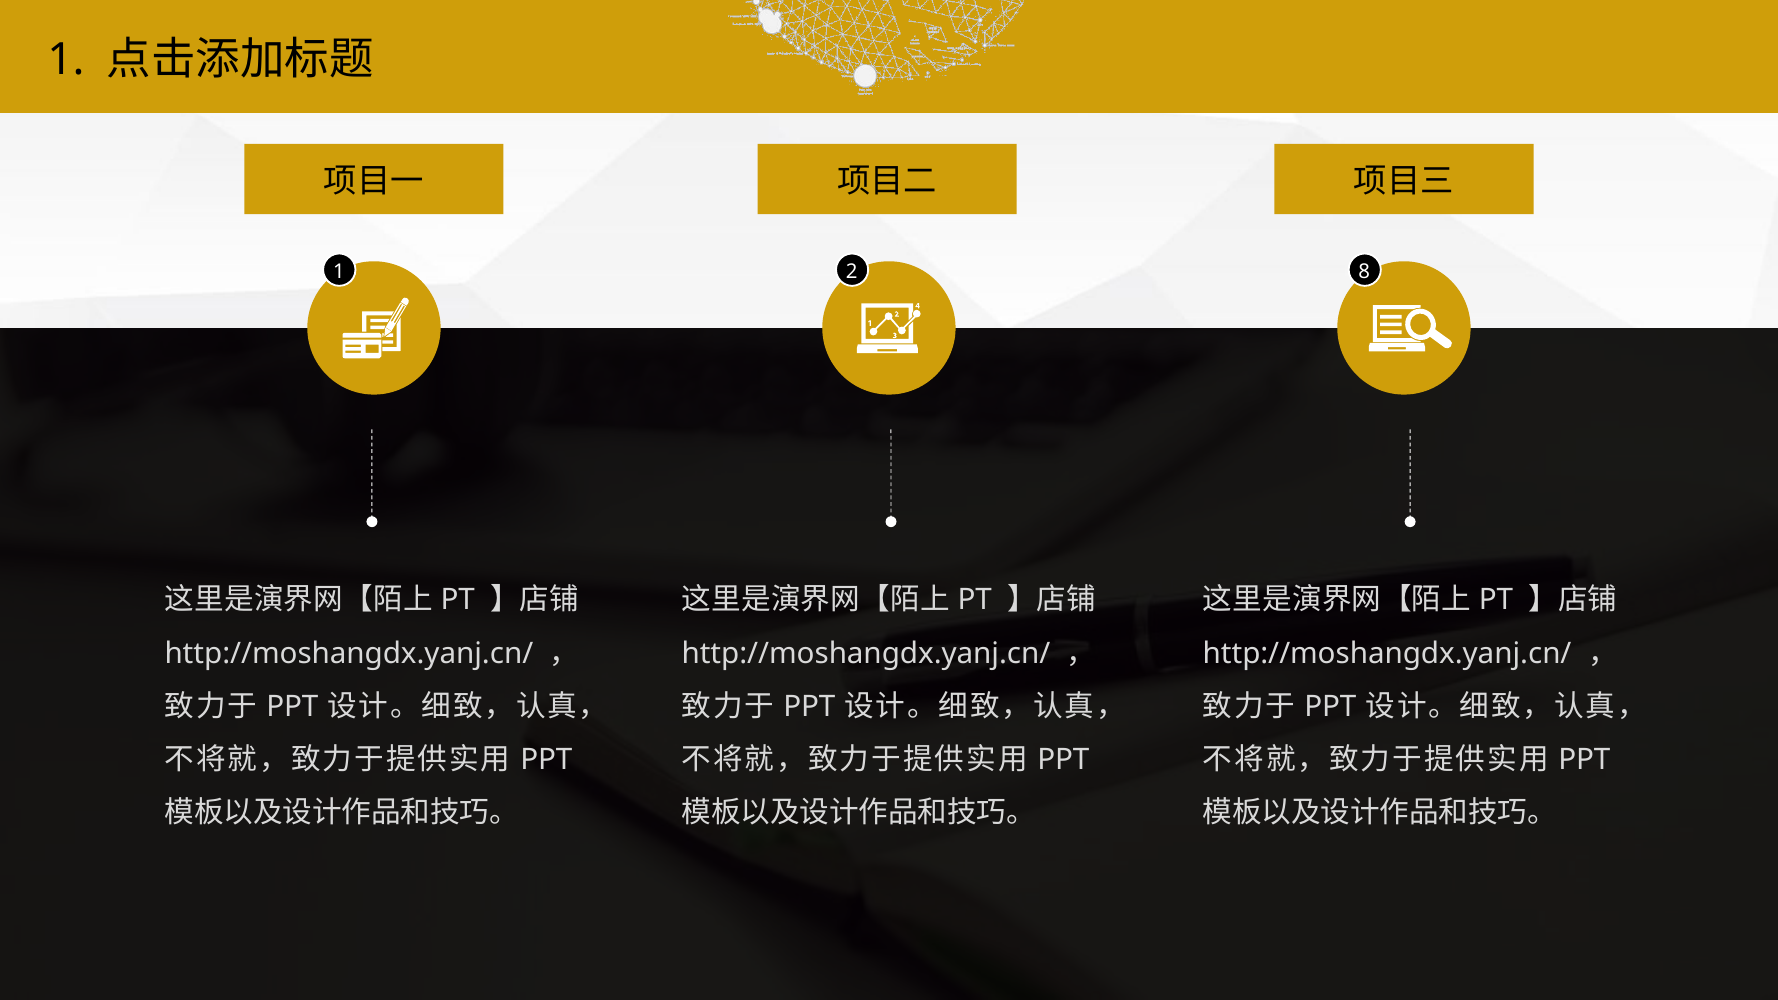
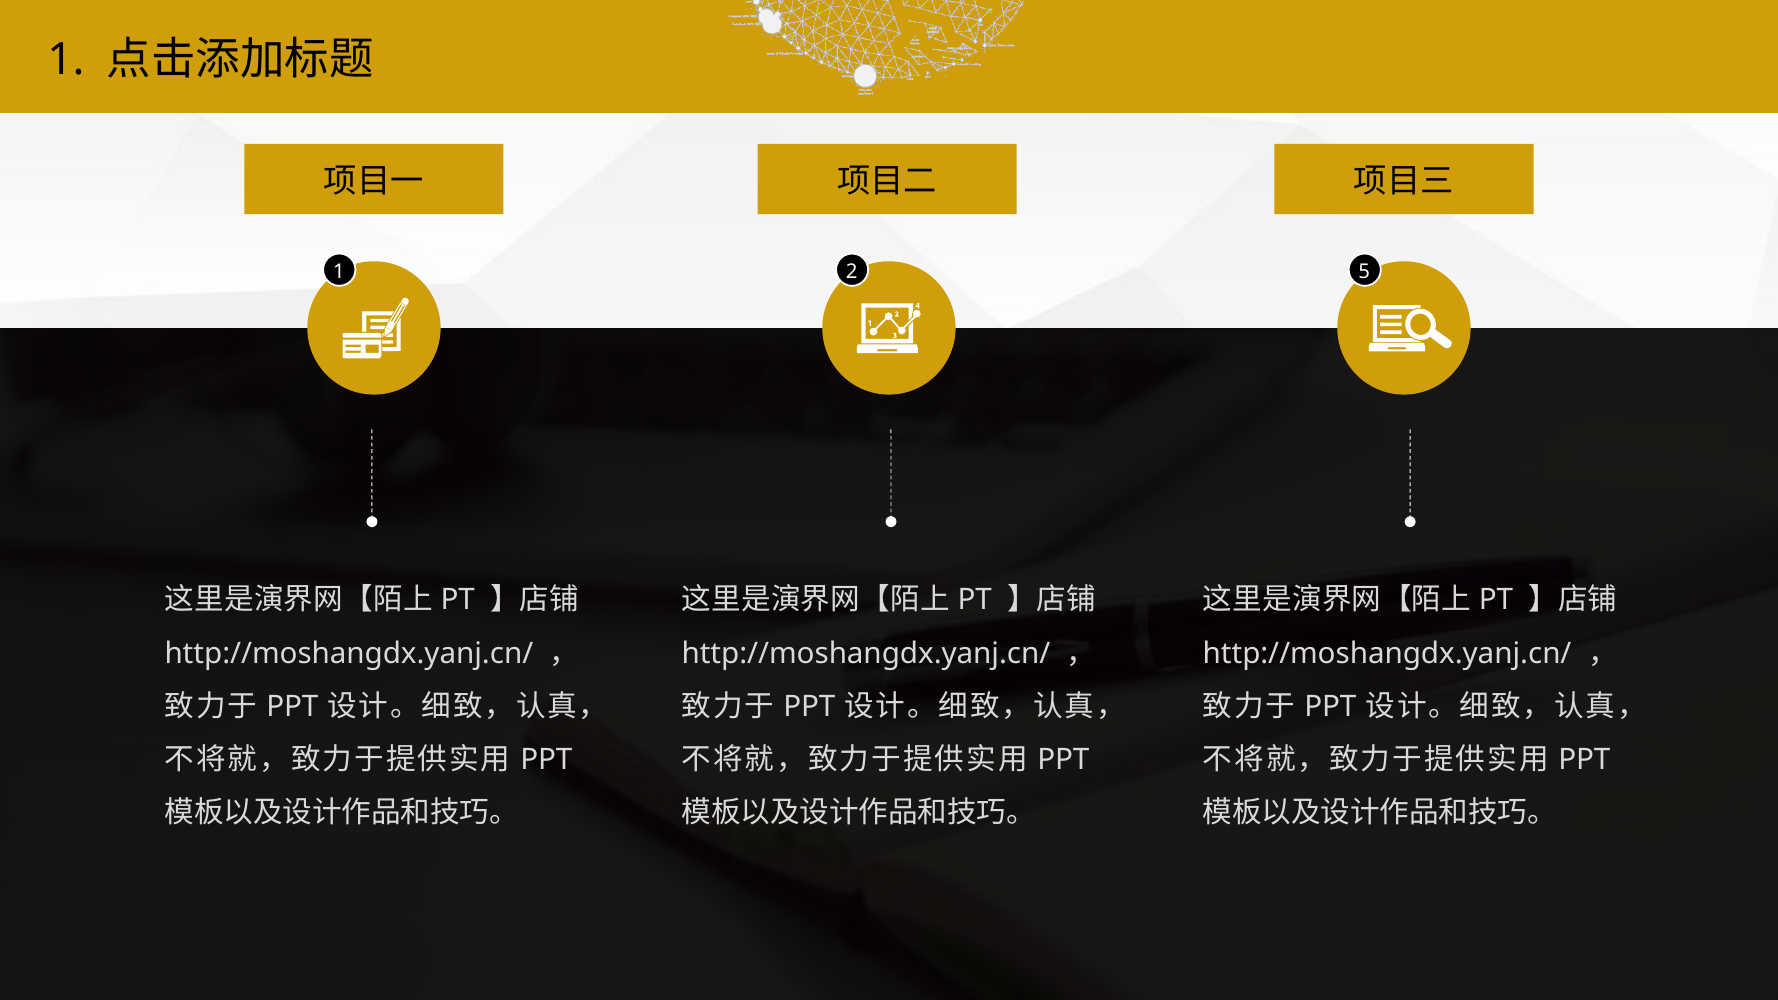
8: 8 -> 5 (1364, 272)
